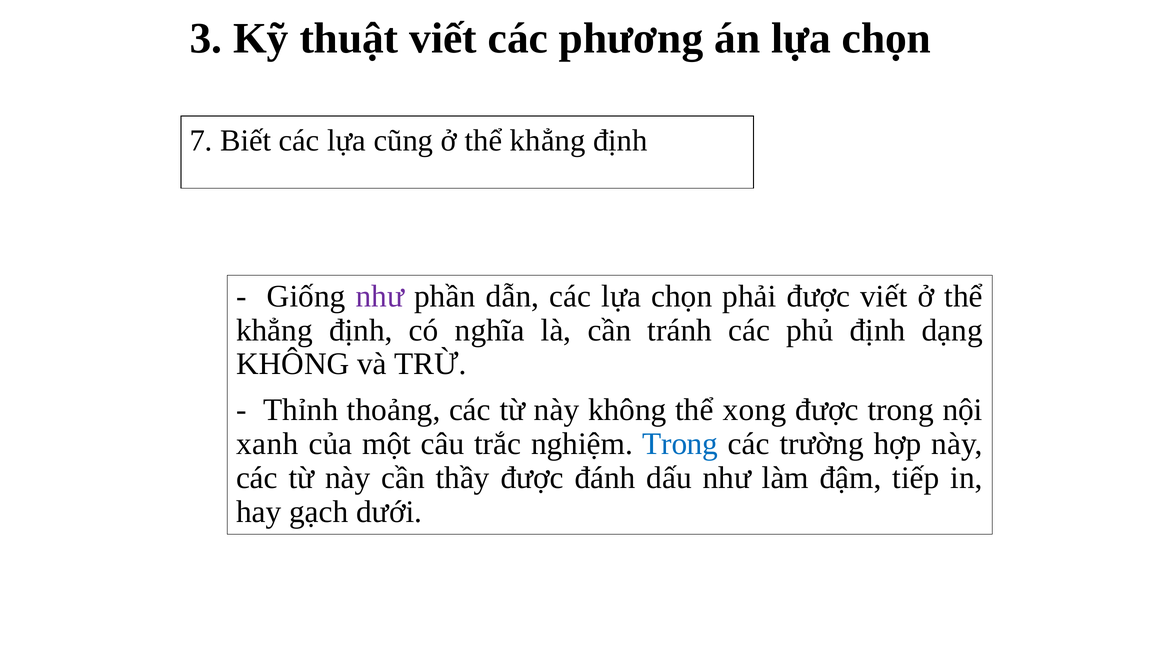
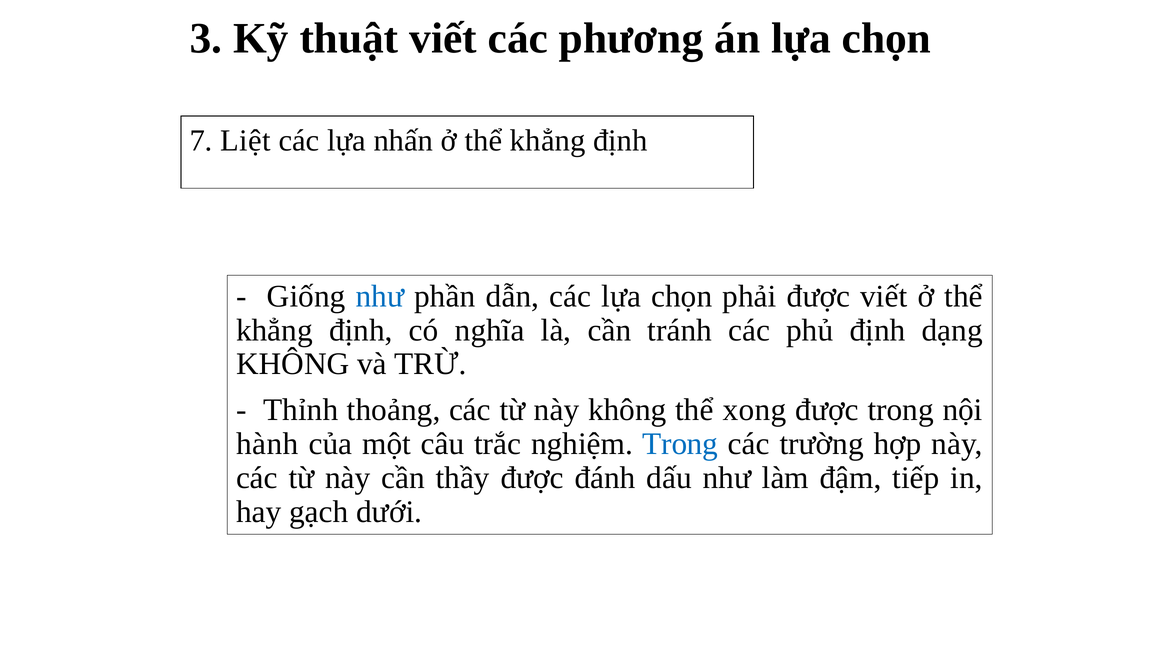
Biết: Biết -> Liệt (246, 141)
cũng: cũng -> nhấn (403, 141)
như colour: purple -> blue (380, 296)
xanh: xanh -> hành (267, 444)
